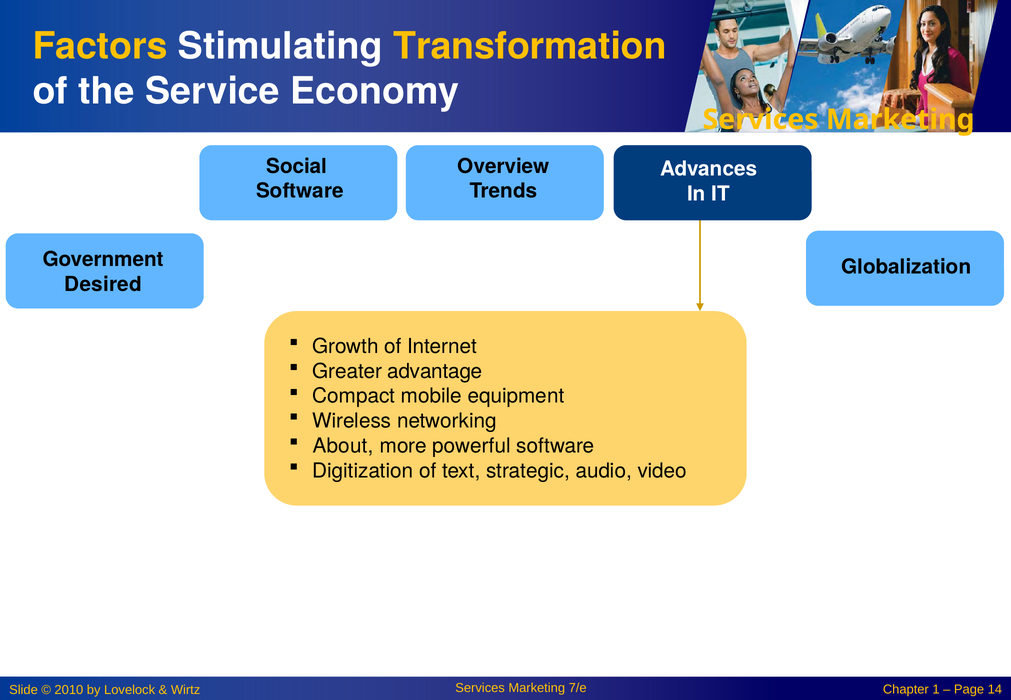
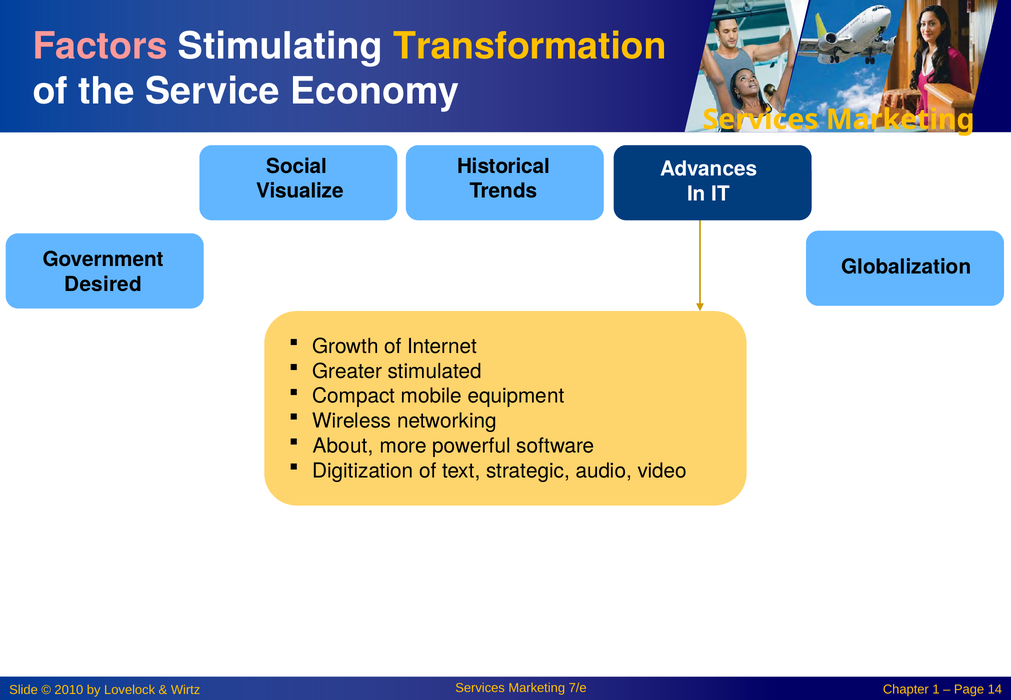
Factors colour: yellow -> pink (100, 46)
Overview: Overview -> Historical (503, 166)
Software: Software -> Visualize (300, 191)
advantage: advantage -> stimulated (435, 371)
